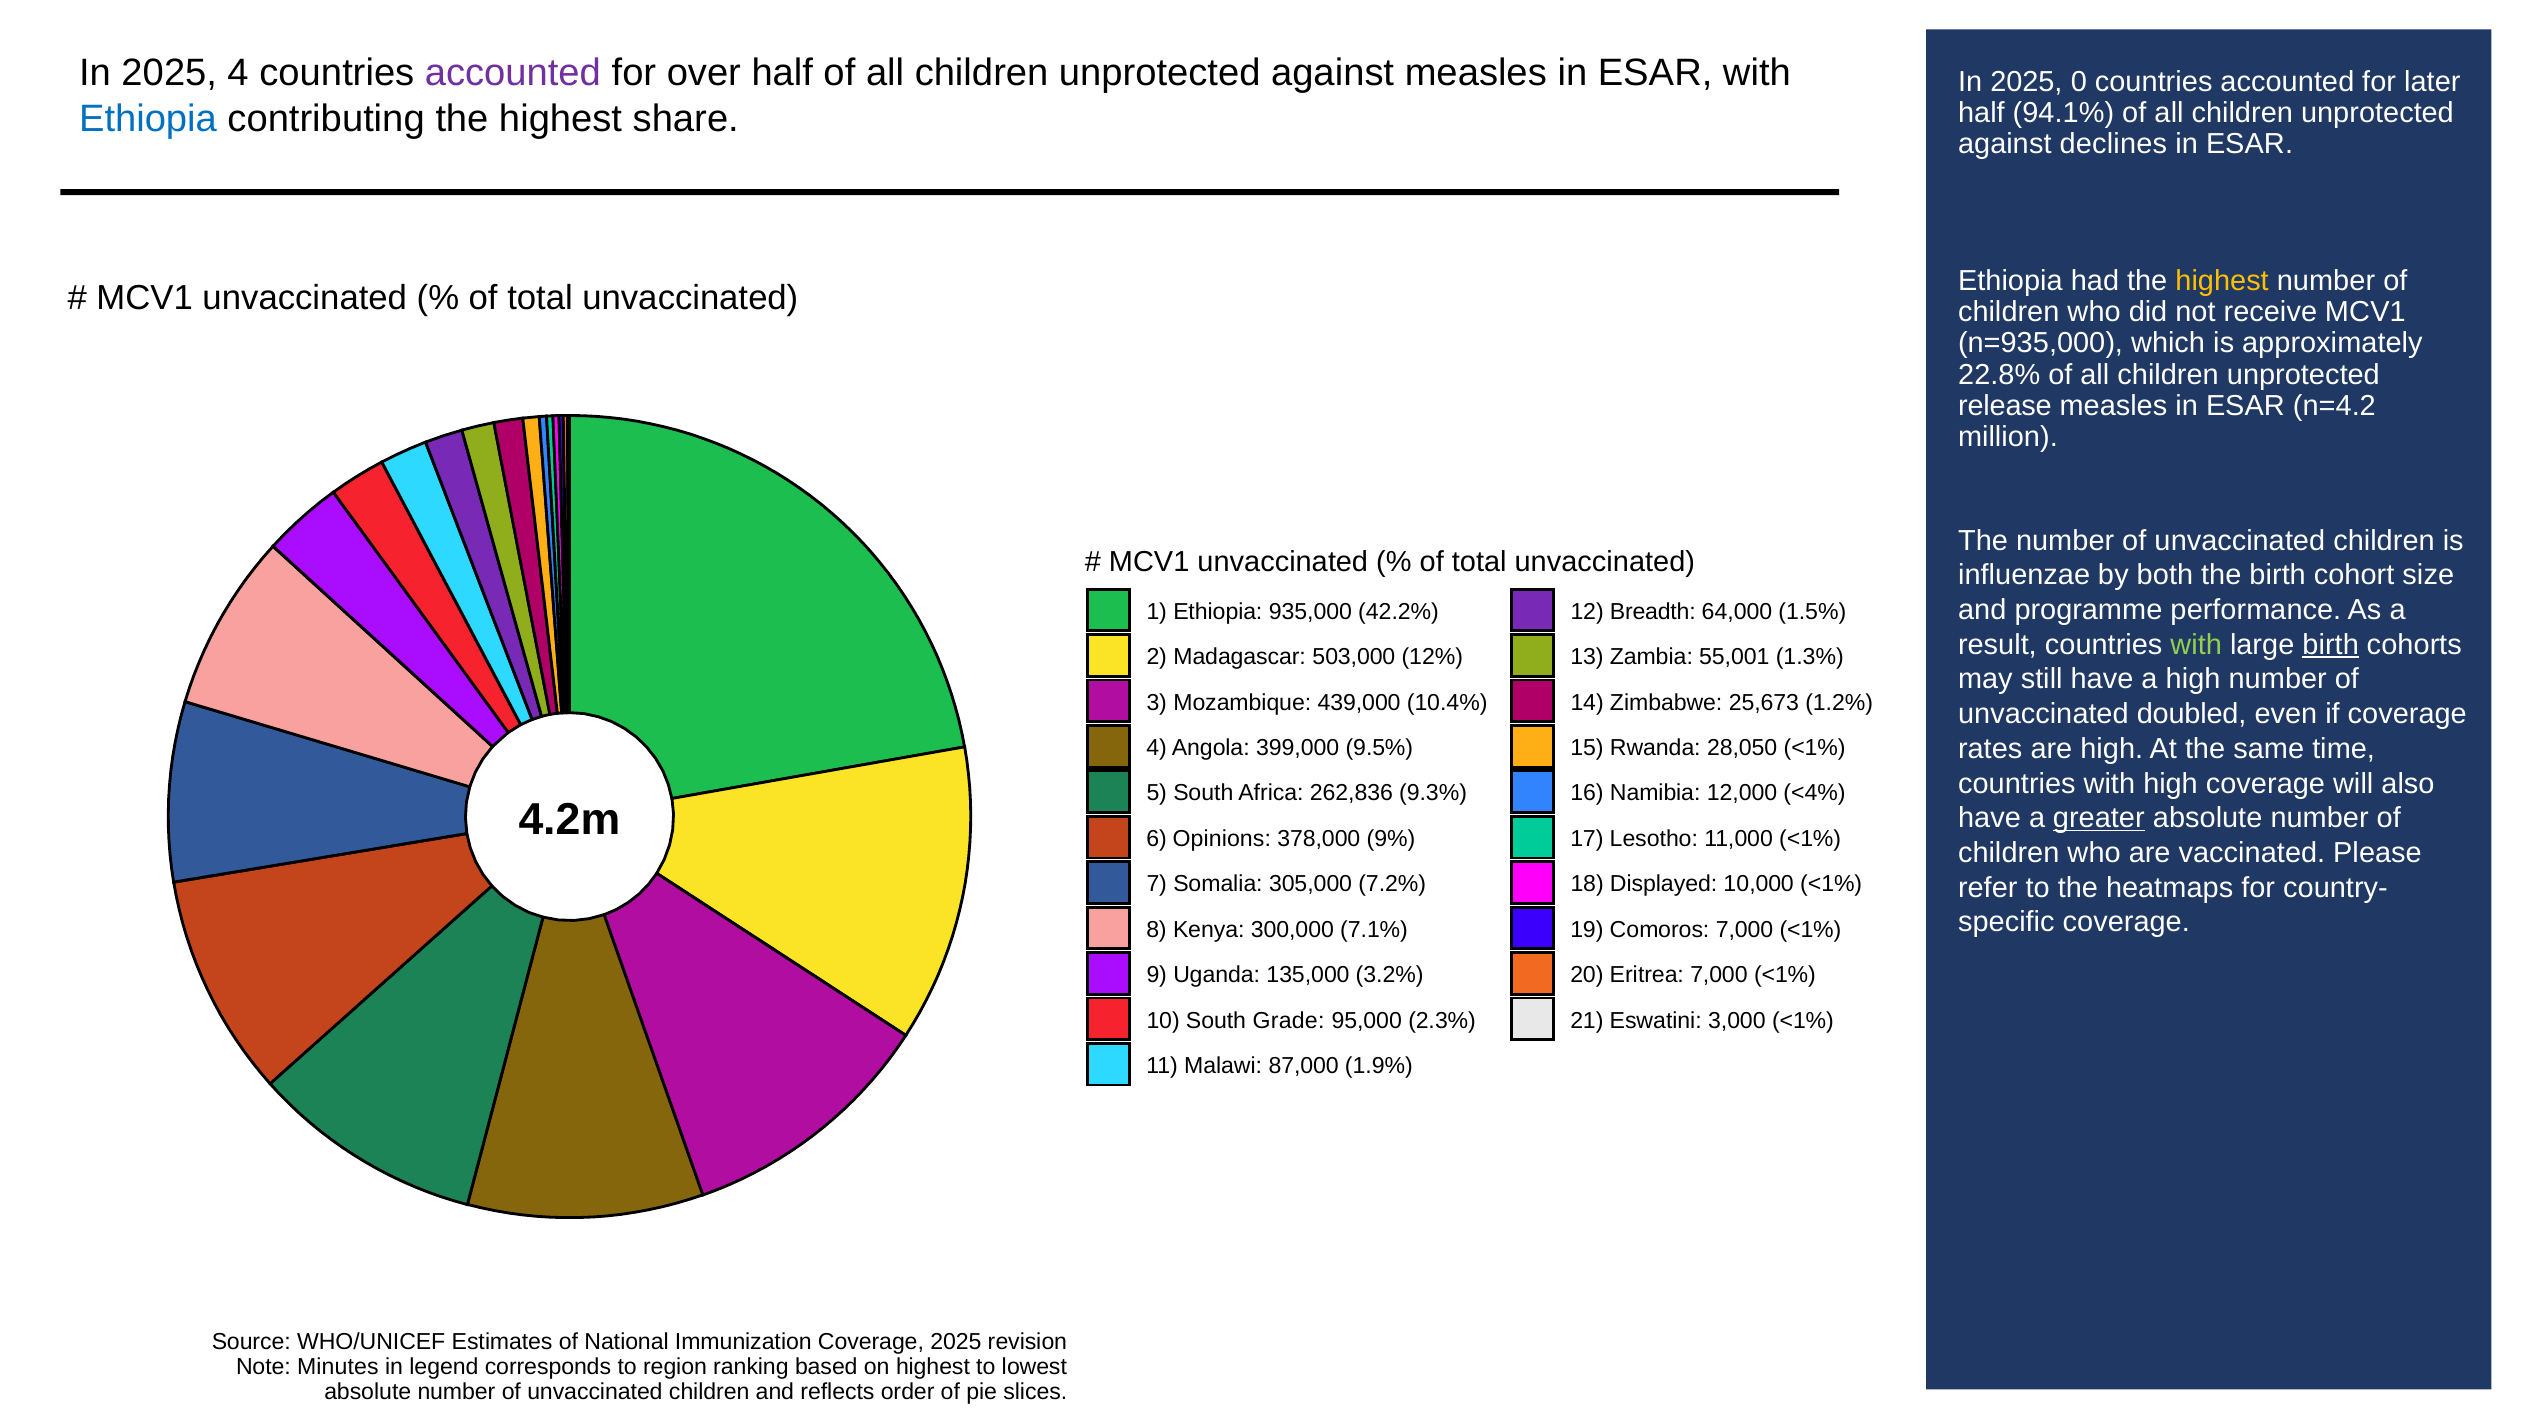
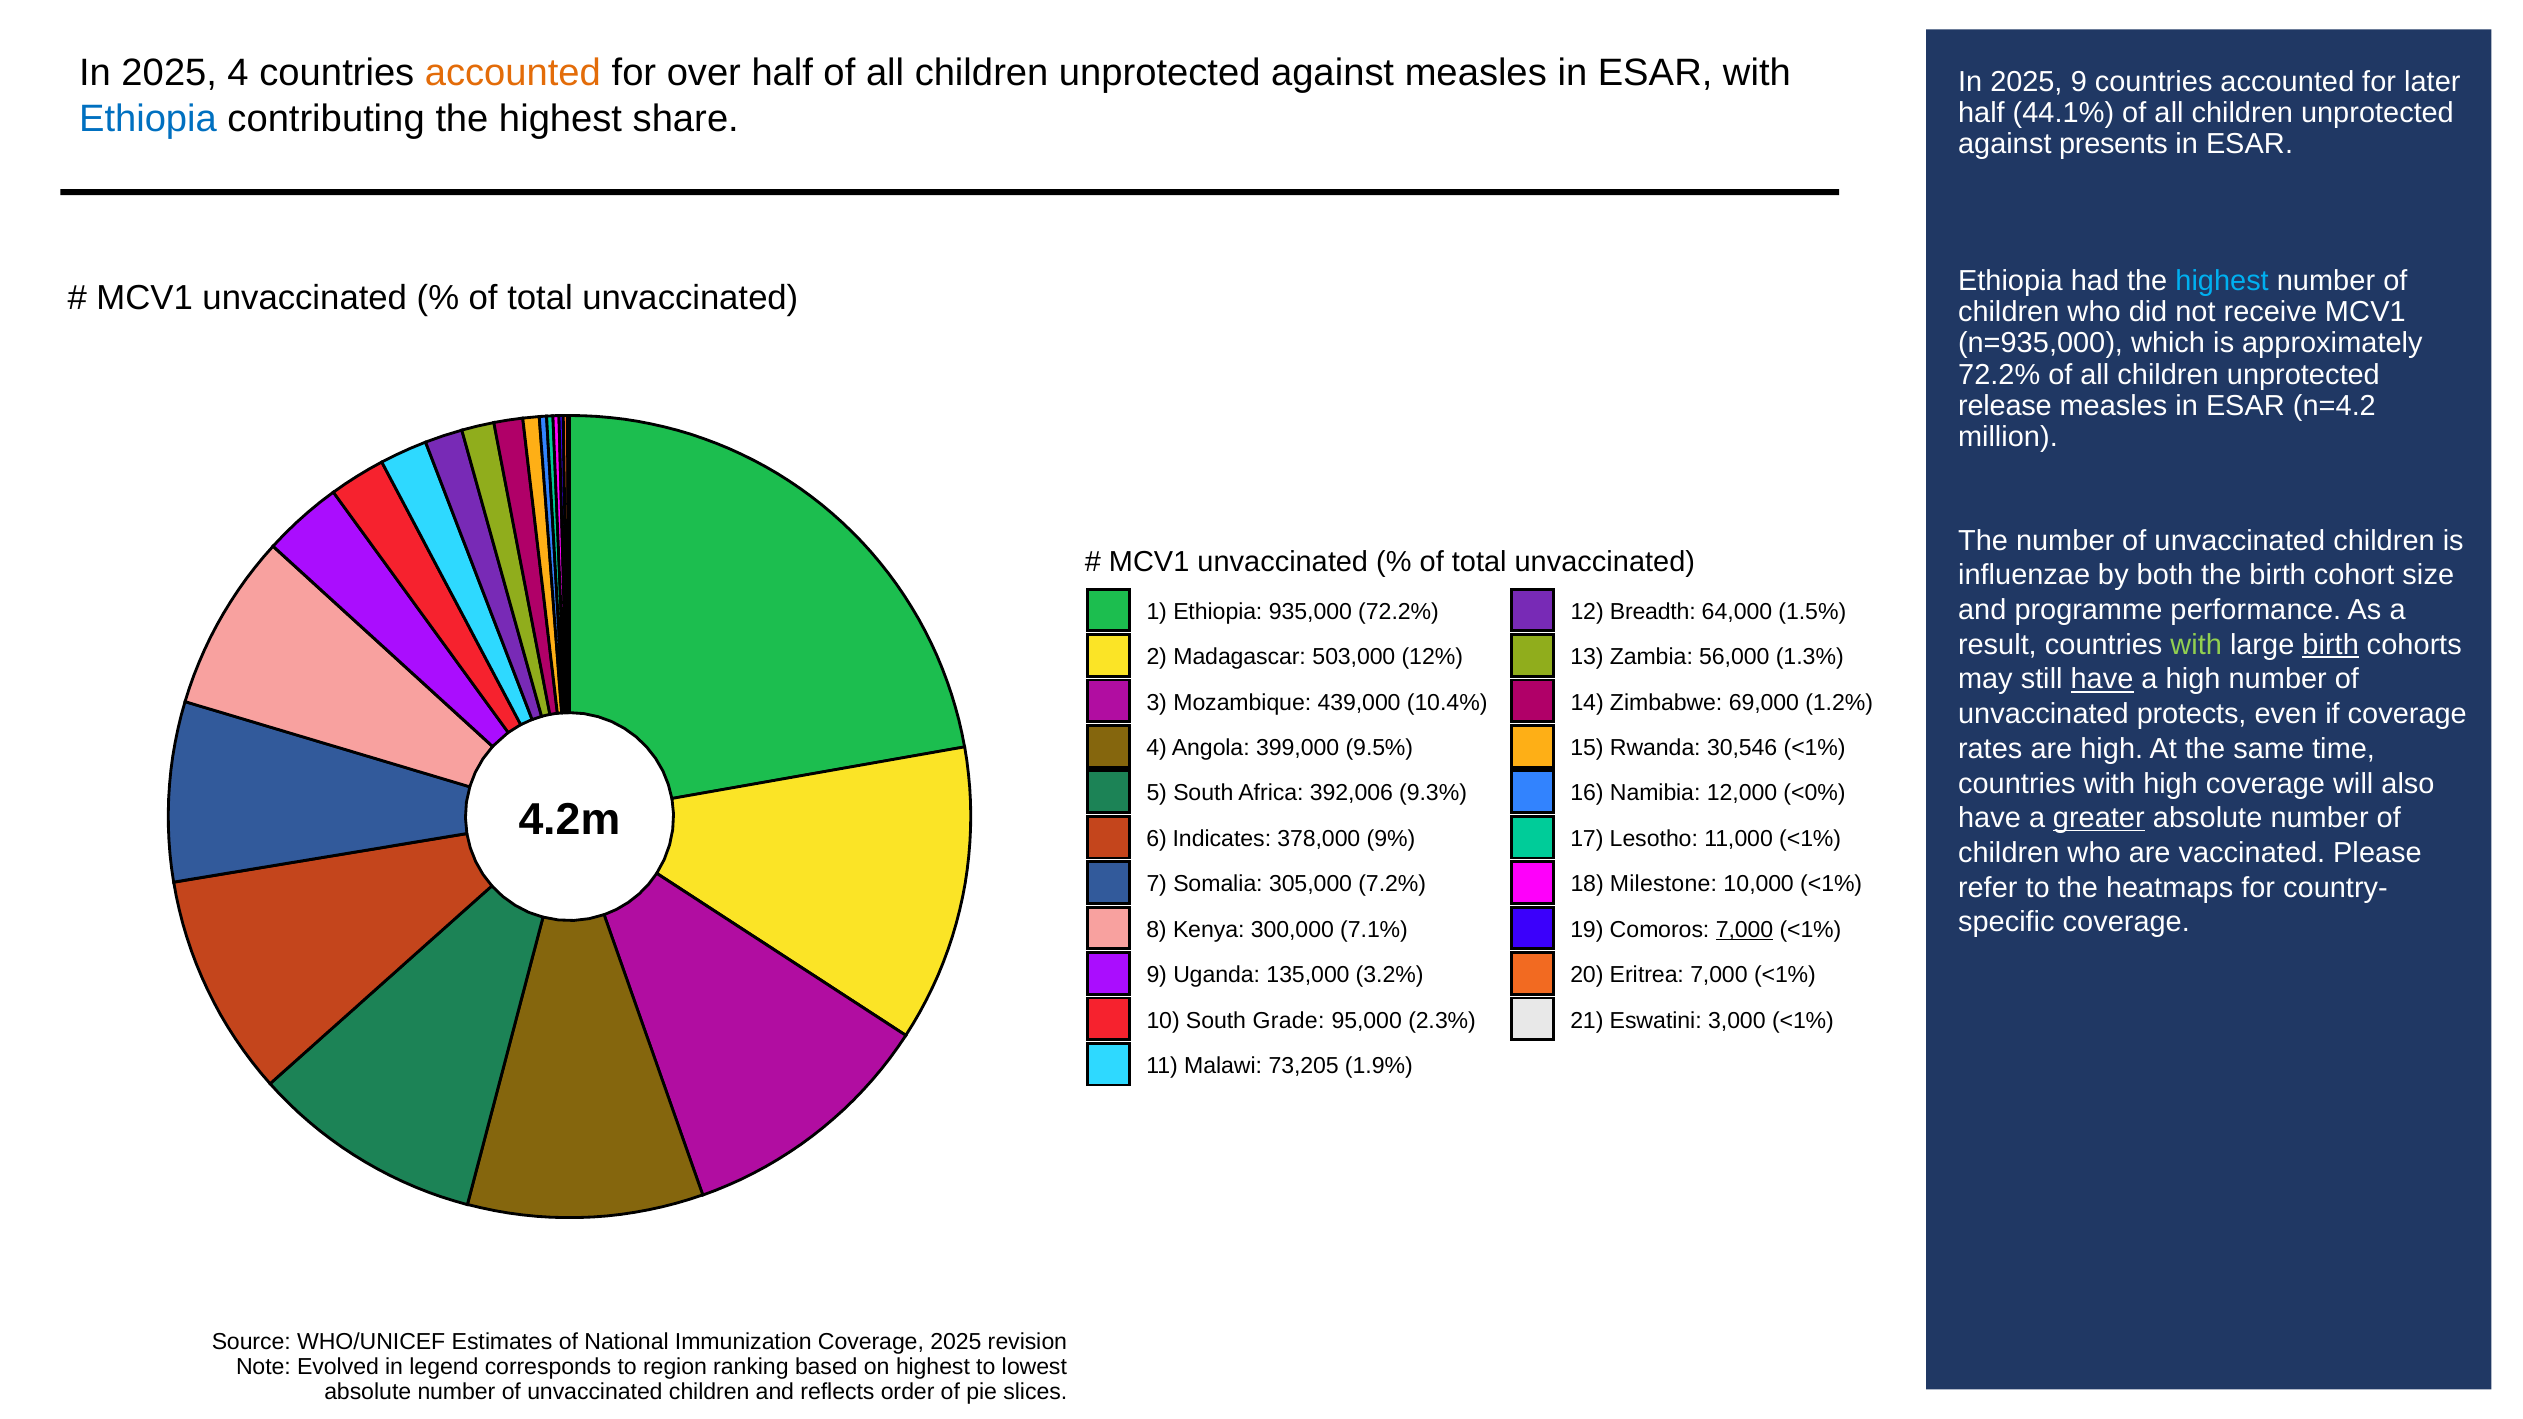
accounted colour: purple -> orange (513, 73)
2025 0: 0 -> 9 (2079, 82)
94.1%: 94.1% -> 44.1% (2063, 113)
declines: declines -> presents (2114, 144)
highest colour: yellow -> light blue (2222, 281)
22.8%: 22.8% -> 72.2% (1999, 375)
935,000 42.2%: 42.2% -> 72.2% (1399, 612)
55,001: 55,001 -> 56,000 (1734, 657)
have underline: none -> present (2102, 679)
25,673: 25,673 -> 69,000 (1764, 703)
doubled: doubled -> protects (2192, 714)
28,050: 28,050 -> 30,546 (1742, 748)
262,836: 262,836 -> 392,006 (1351, 793)
<4%: <4% -> <0% (1815, 793)
Opinions: Opinions -> Indicates (1222, 839)
Displayed: Displayed -> Milestone (1663, 884)
7,000 underline: none -> present (1745, 930)
87,000: 87,000 -> 73,205 (1304, 1066)
Minutes: Minutes -> Evolved (338, 1367)
